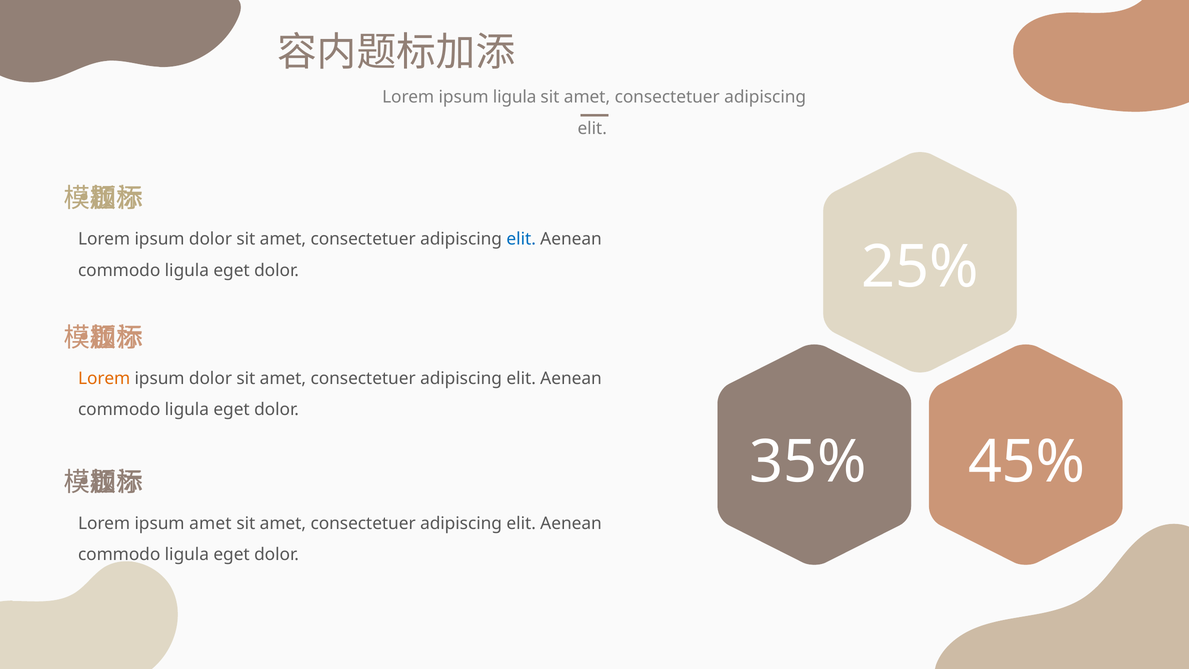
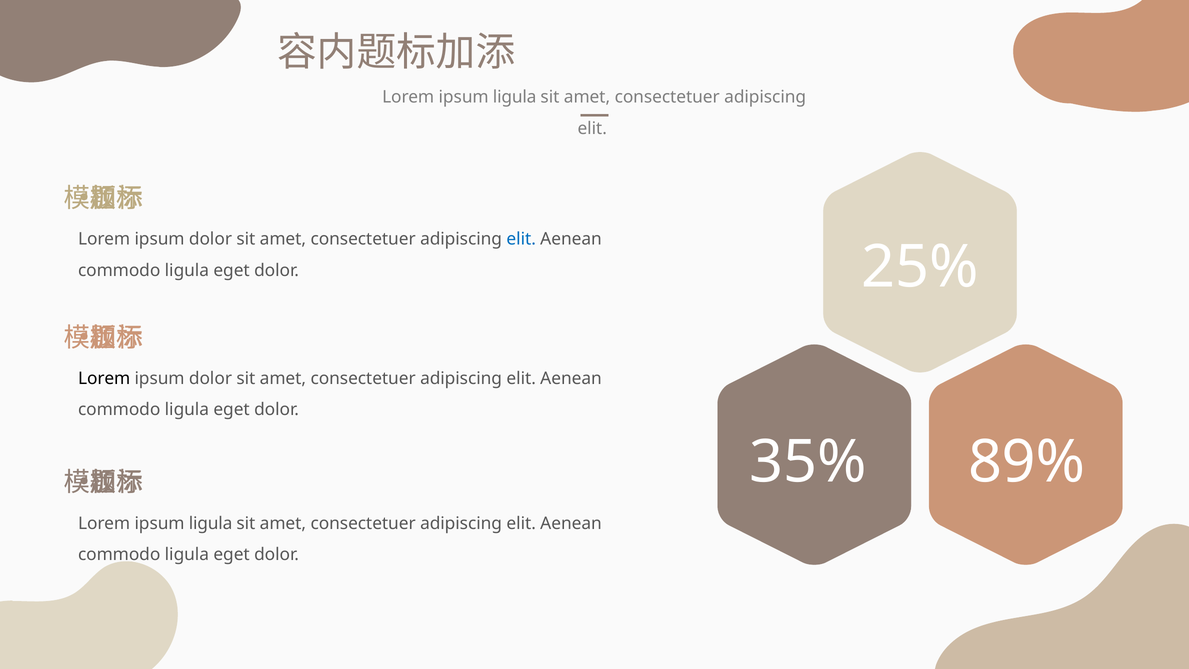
Lorem colour: orange -> black (104, 378)
45%: 45% -> 89% (1027, 462)
amet: amet -> ligula (211, 523)
